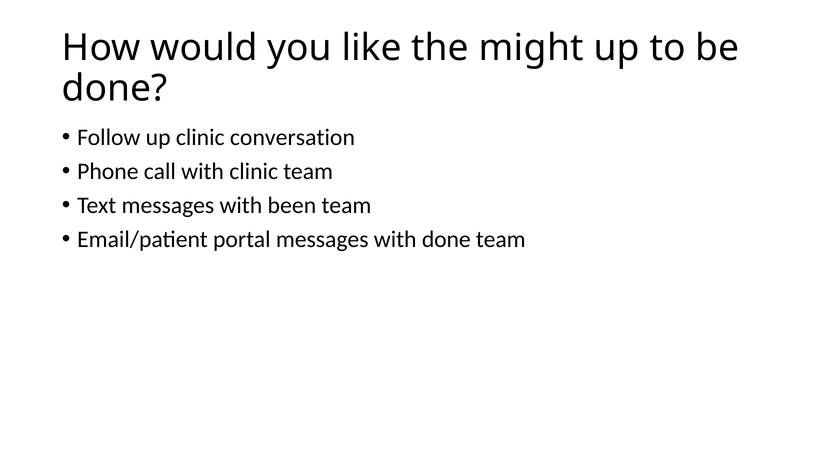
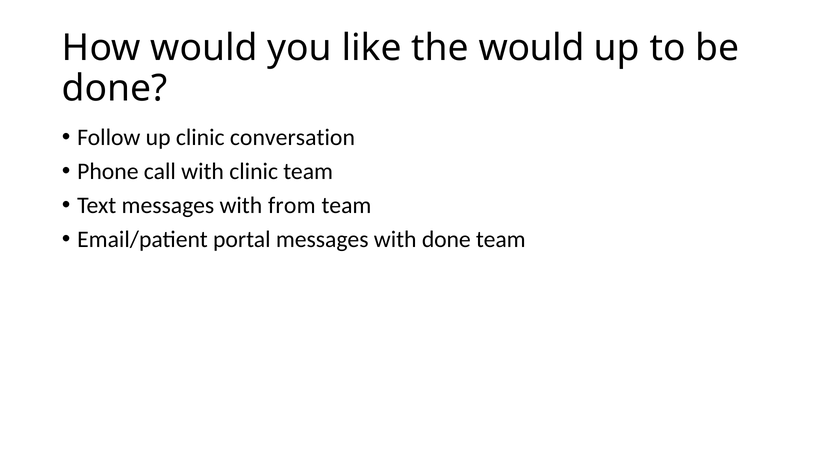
the might: might -> would (532, 48)
been: been -> from (292, 205)
